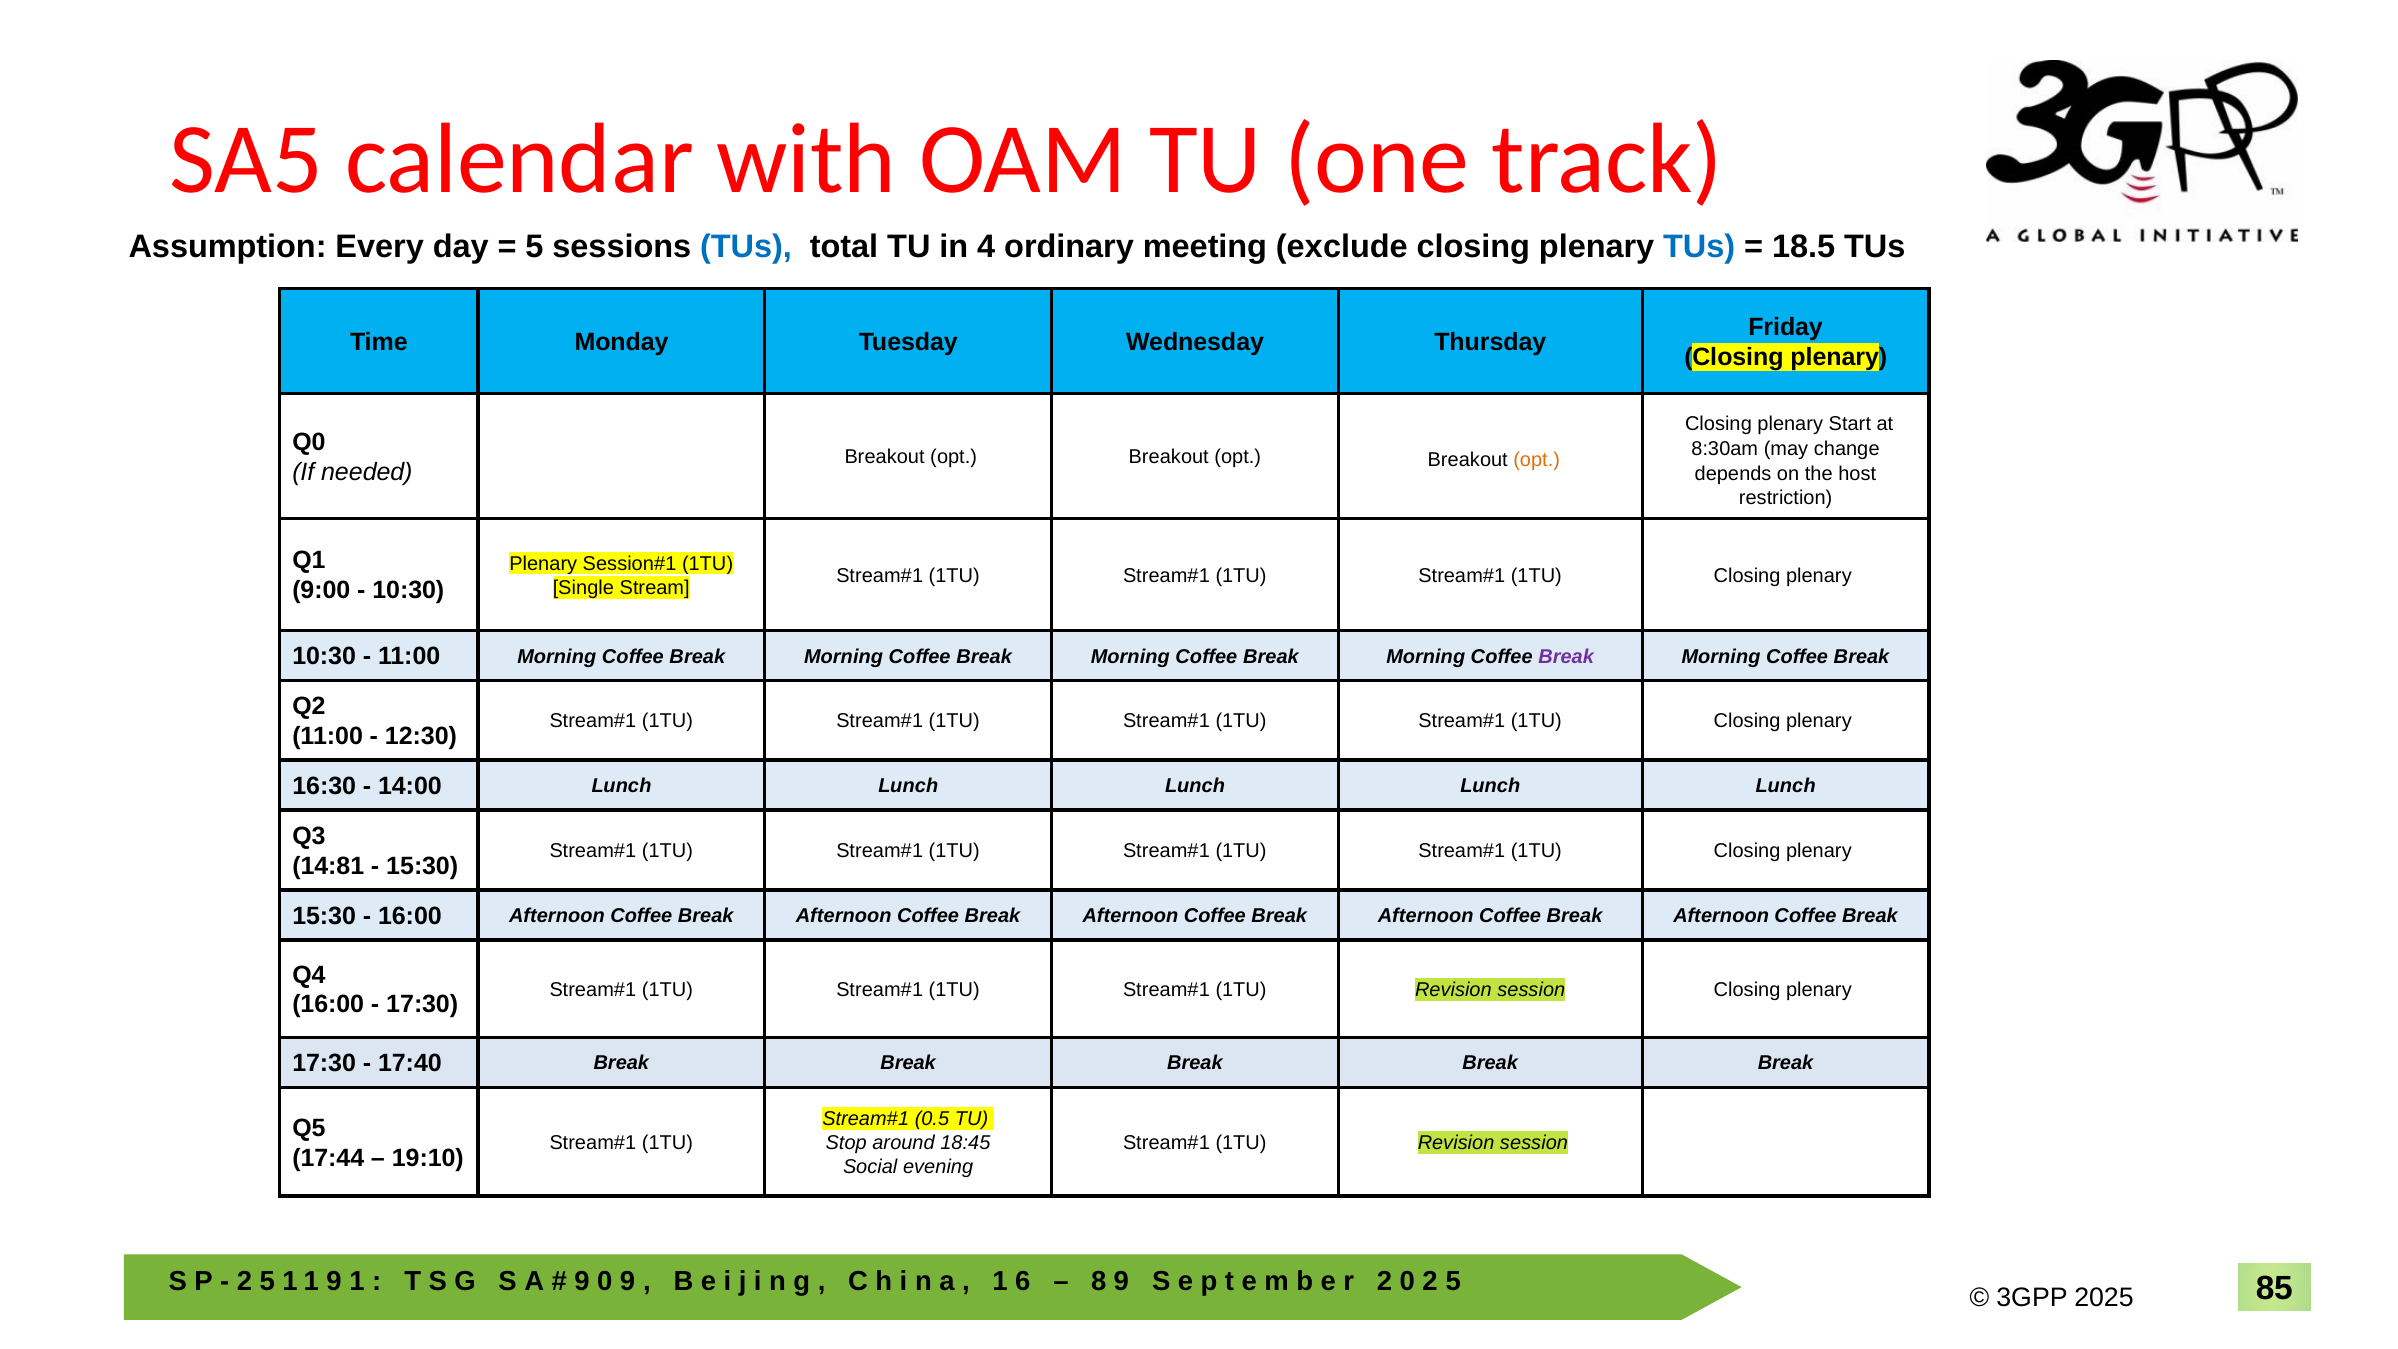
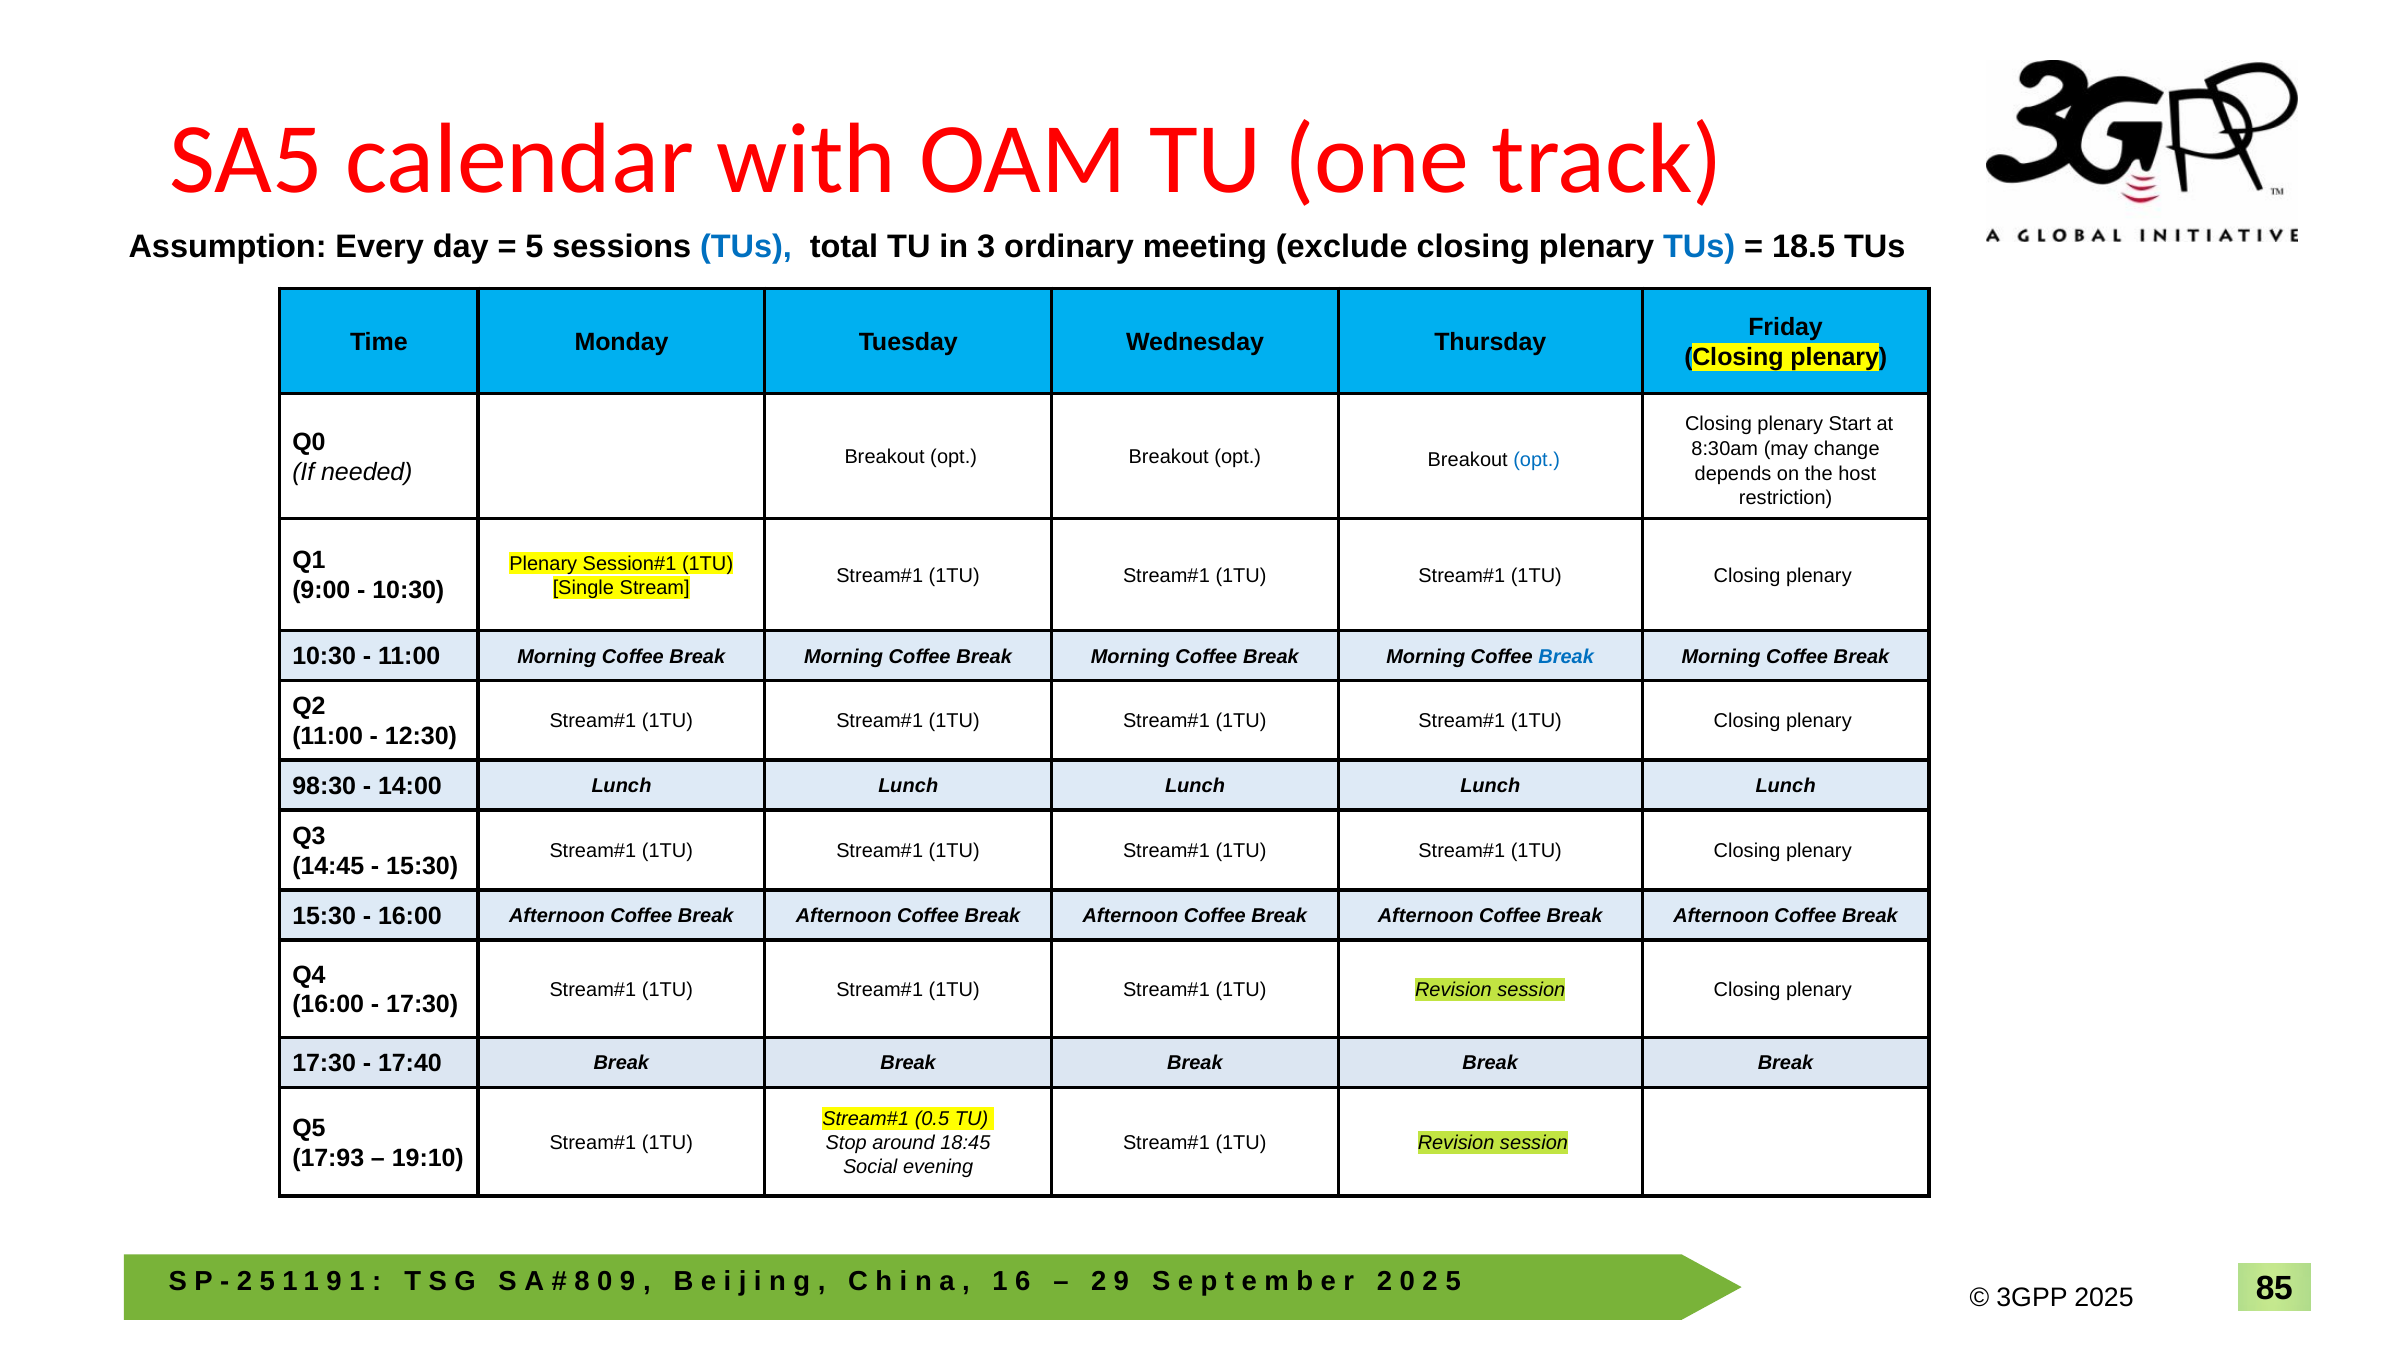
4: 4 -> 3 (986, 247)
opt colour: orange -> blue (1537, 460)
Break colour: purple -> blue (1566, 656)
16:30: 16:30 -> 98:30 (324, 786)
14:81: 14:81 -> 14:45 (328, 866)
17:44: 17:44 -> 17:93 (328, 1158)
9: 9 -> 8 (582, 1281)
8: 8 -> 2 (1099, 1281)
